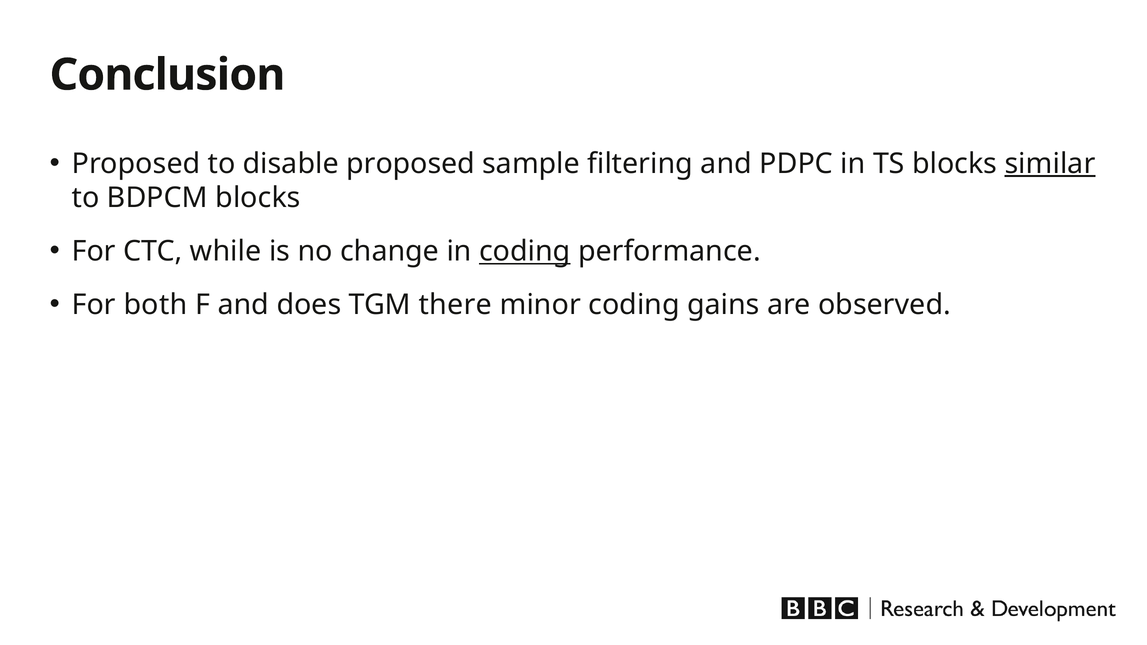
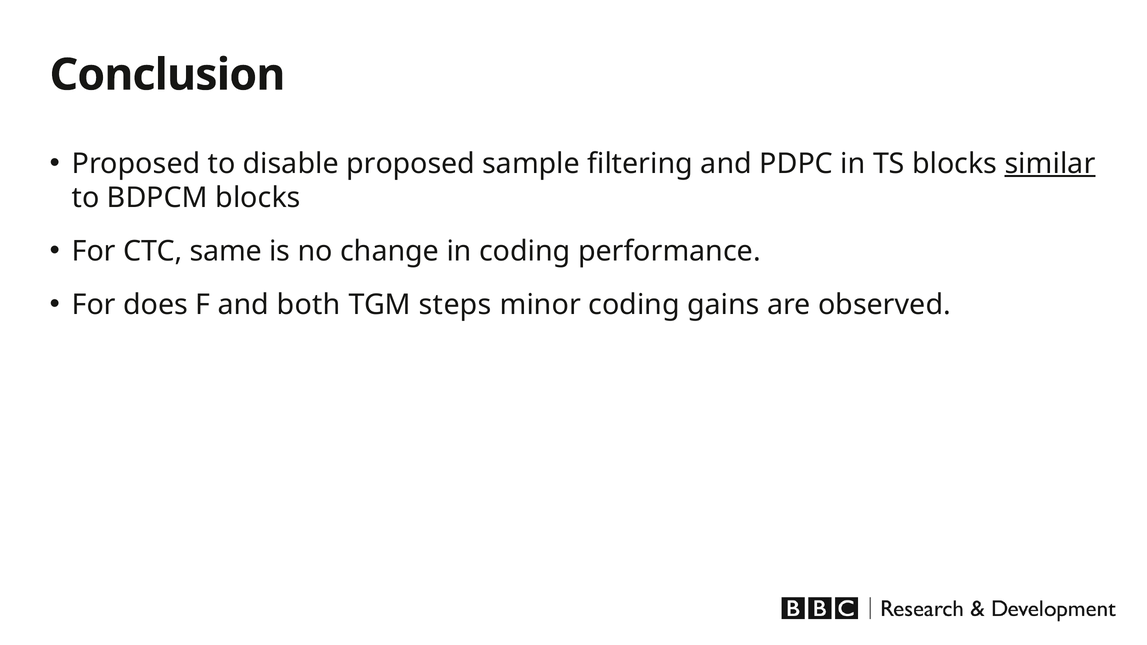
while: while -> same (226, 252)
coding underline: present -> none (525, 252)
both: both -> does (156, 305)
does: does -> both (309, 305)
there: there -> steps (455, 305)
